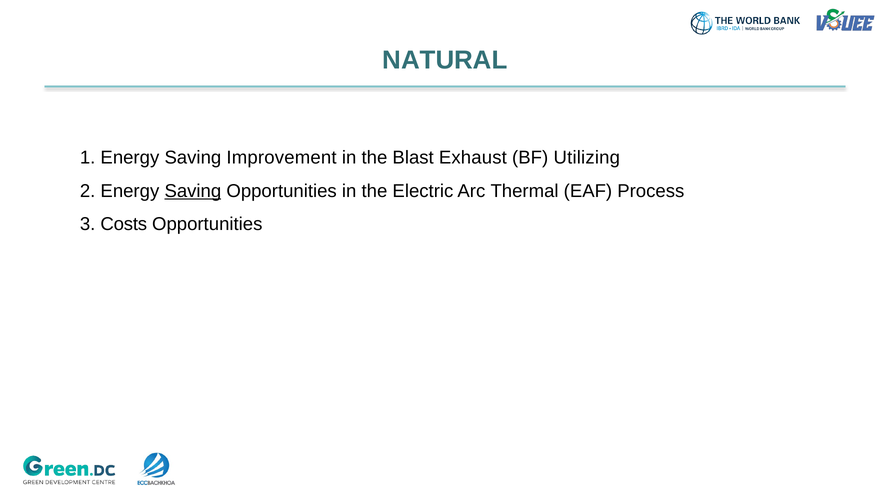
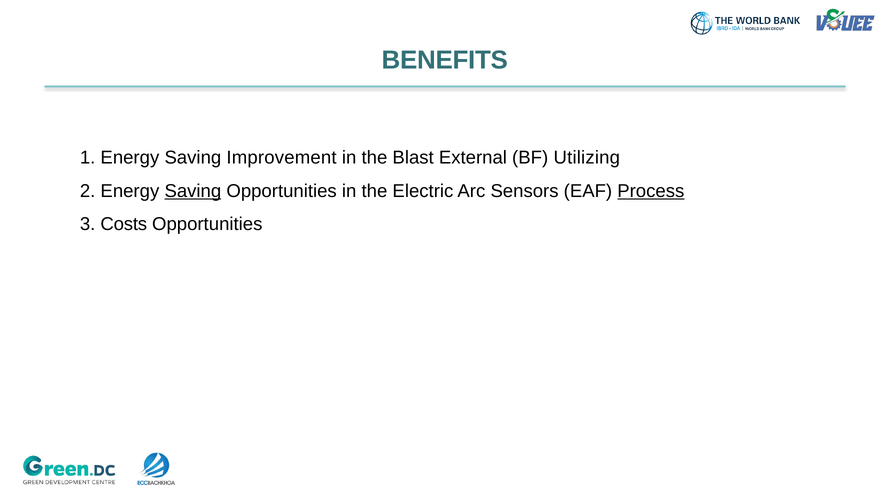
NATURAL: NATURAL -> BENEFITS (445, 60)
Exhaust: Exhaust -> External (473, 157)
Thermal: Thermal -> Sensors (525, 191)
Process underline: none -> present (651, 191)
